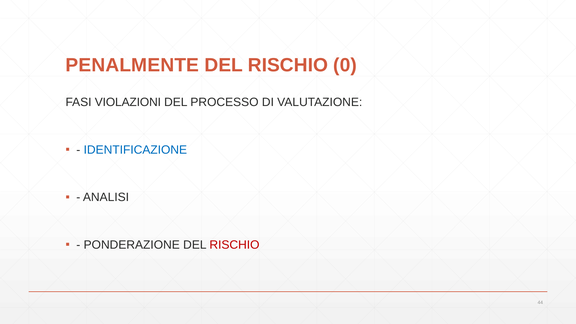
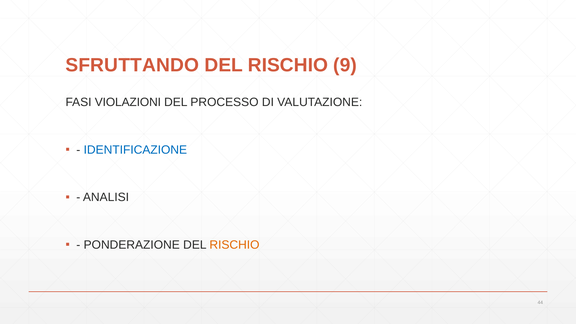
PENALMENTE: PENALMENTE -> SFRUTTANDO (132, 65)
0: 0 -> 9 (345, 65)
RISCHIO colour: red -> orange (234, 245)
